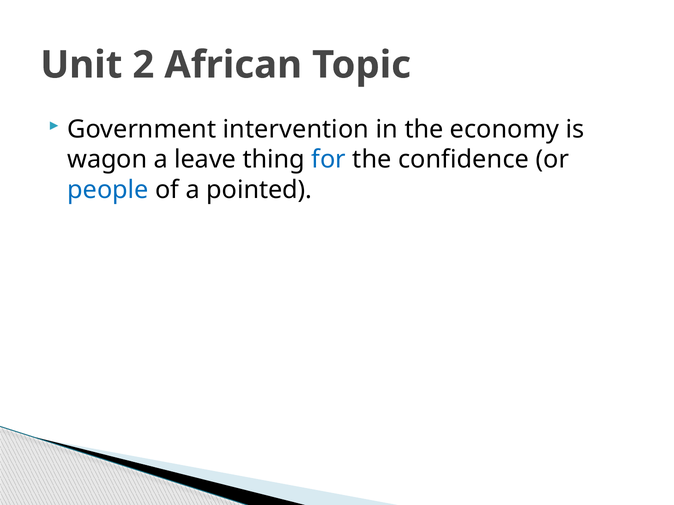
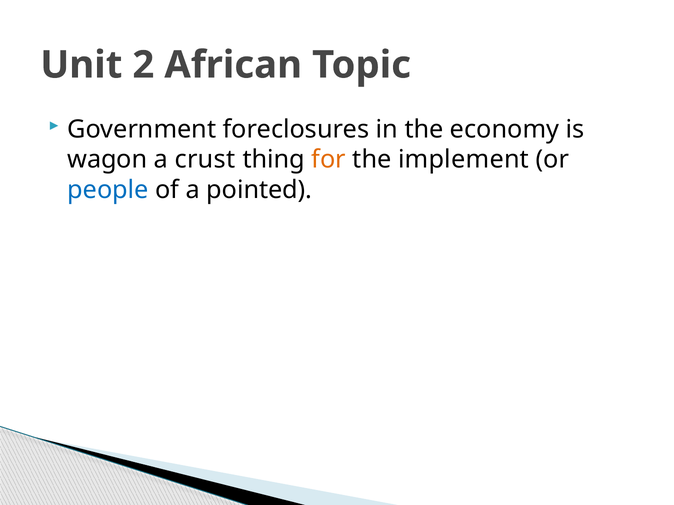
intervention: intervention -> foreclosures (296, 129)
leave: leave -> crust (205, 160)
for colour: blue -> orange (329, 160)
confidence: confidence -> implement (463, 160)
